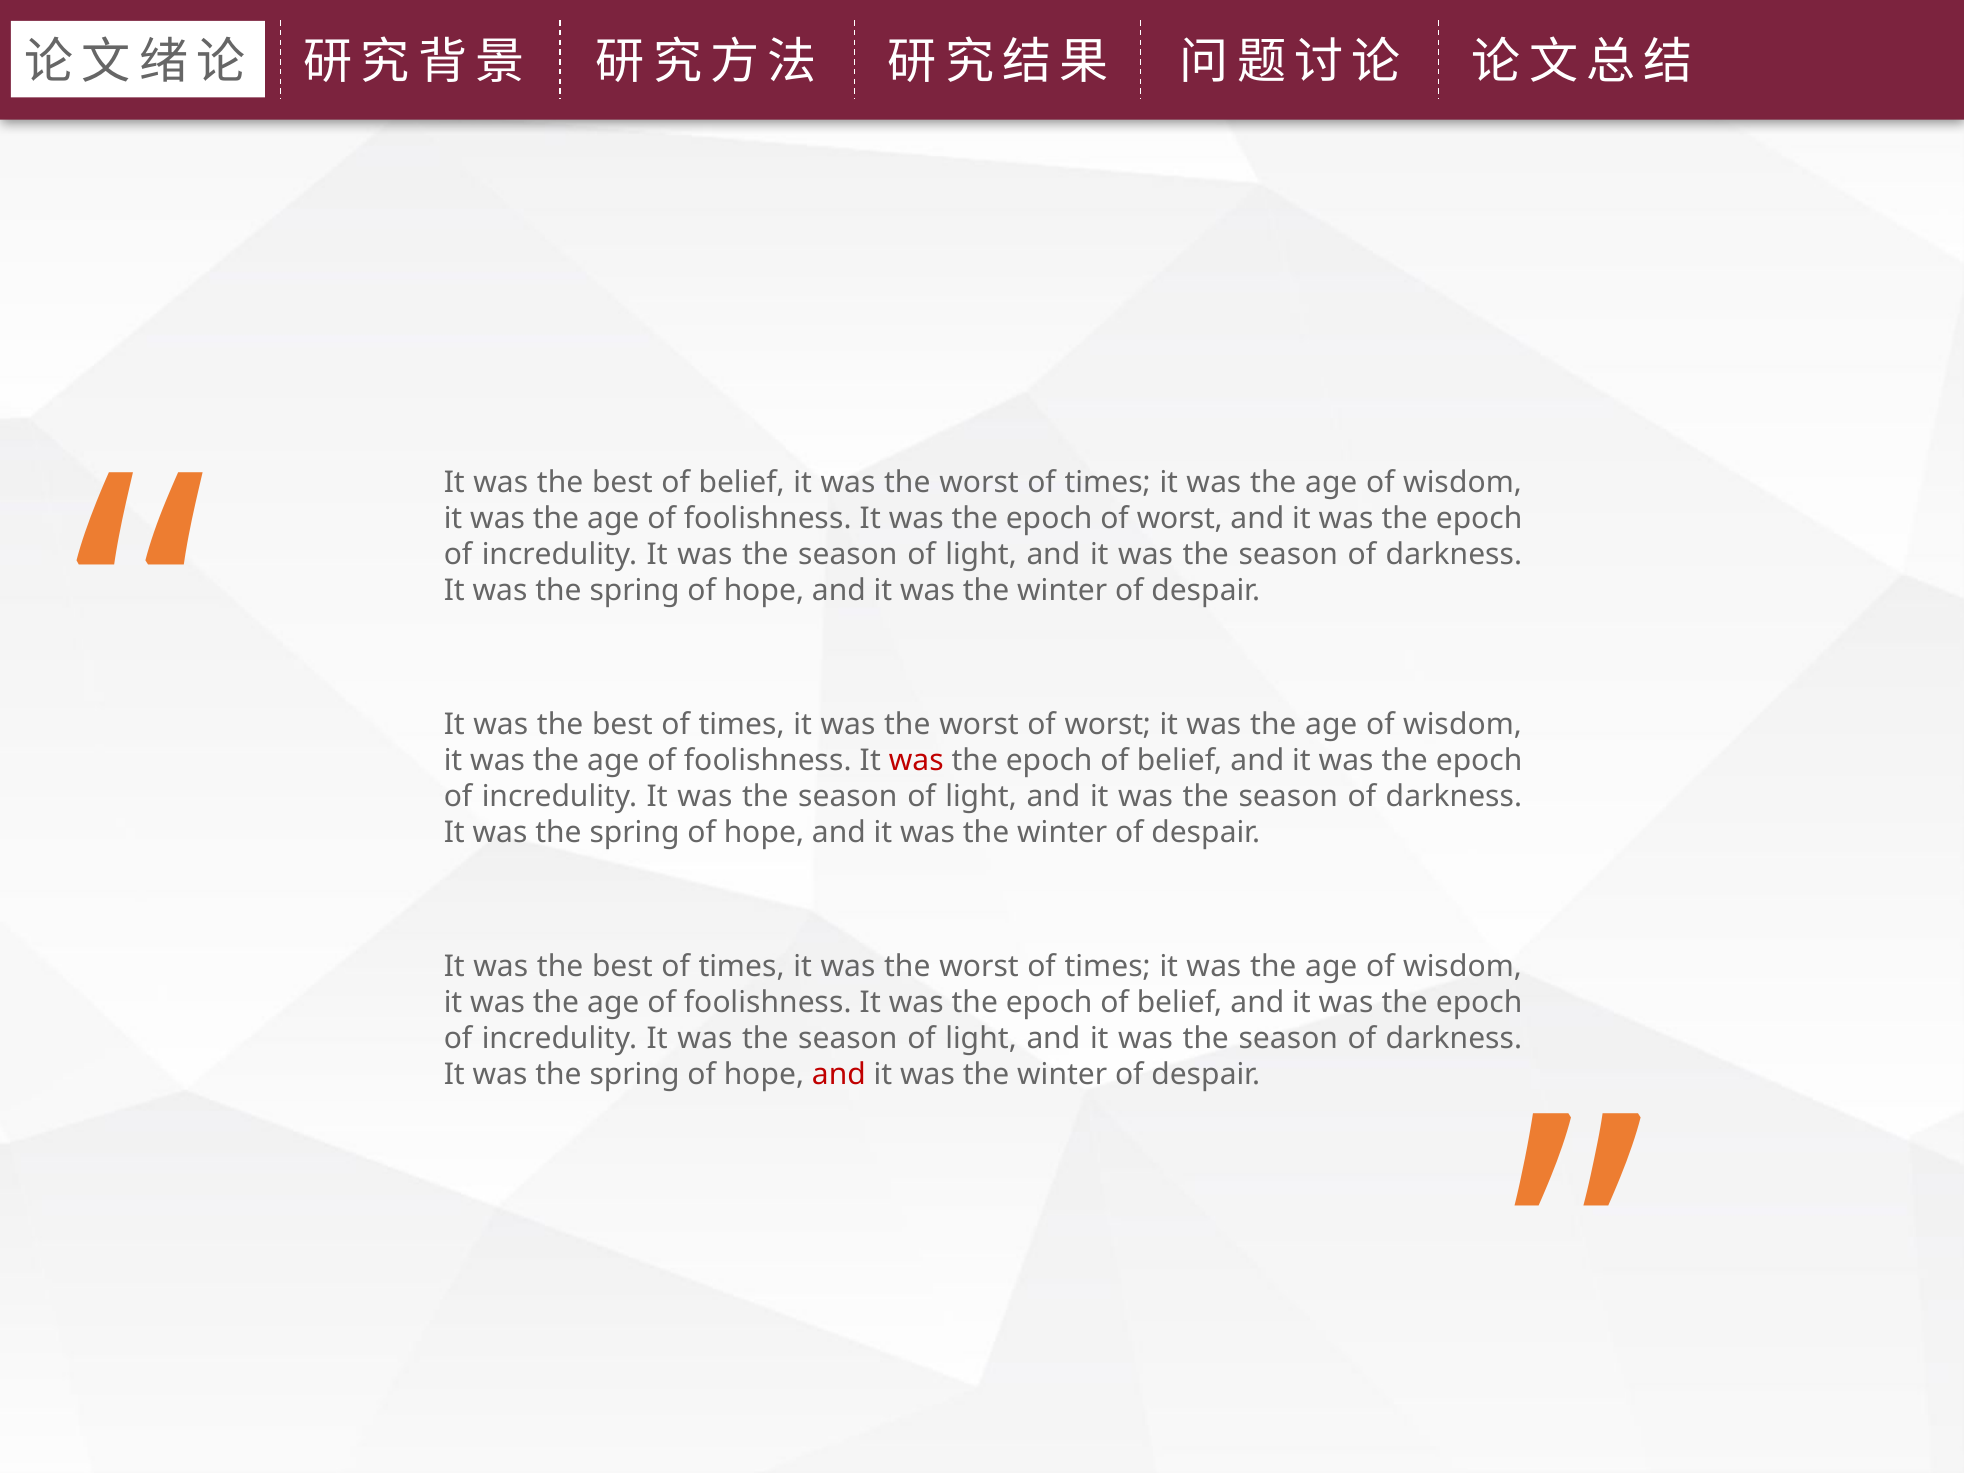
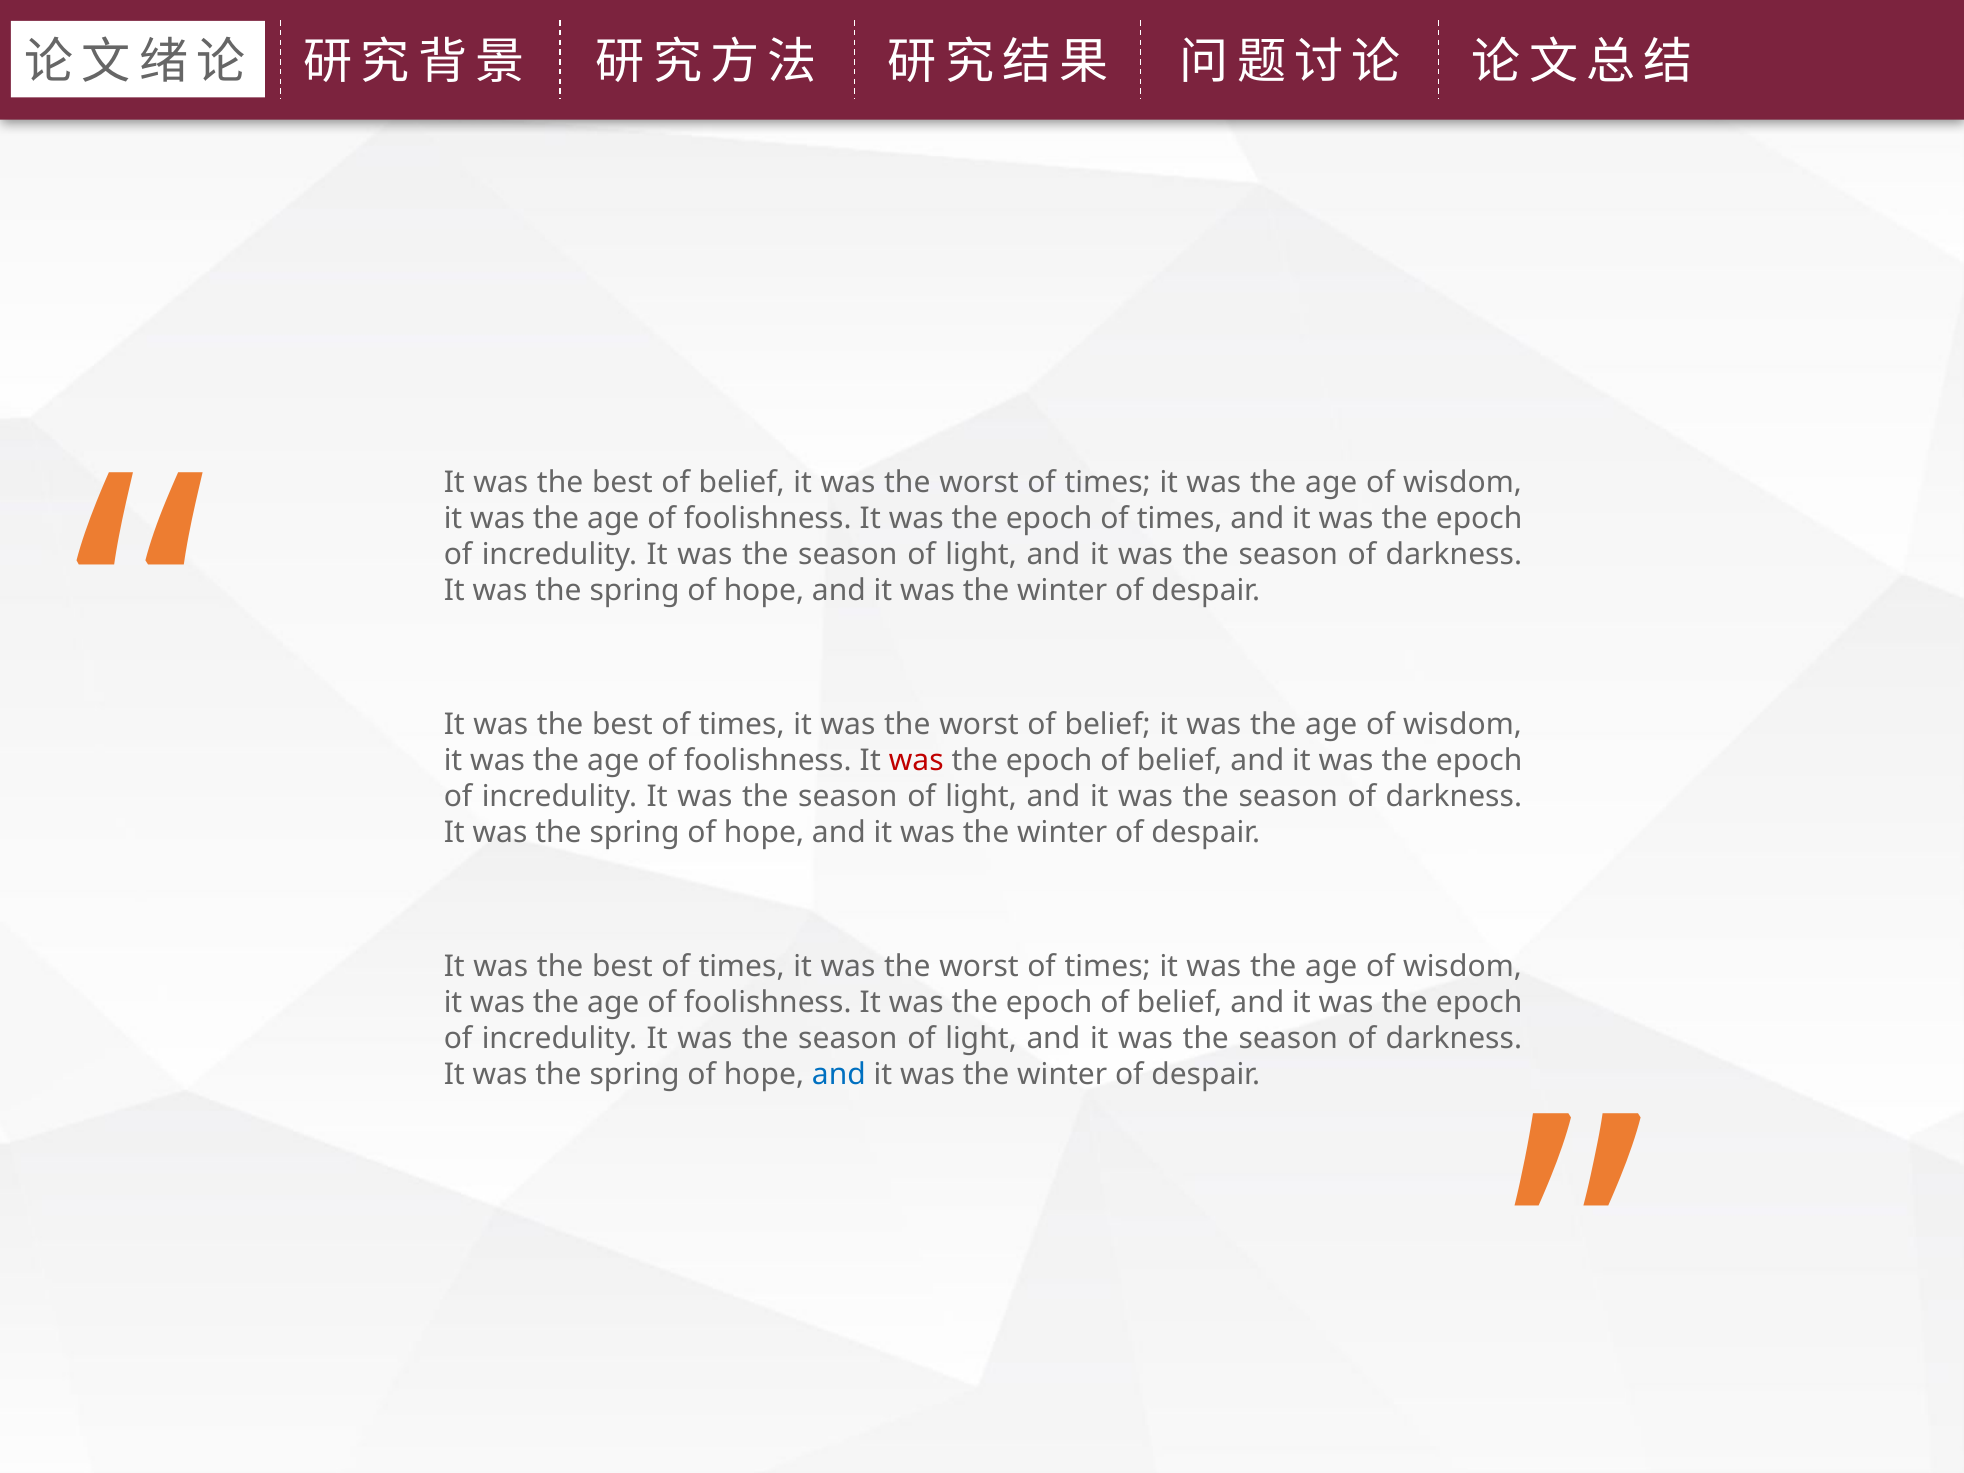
epoch of worst: worst -> times (1180, 519)
worst of worst: worst -> belief (1108, 725)
and colour: red -> blue (839, 1075)
